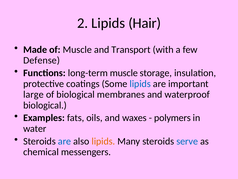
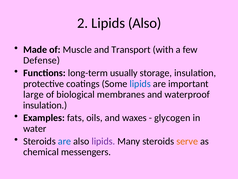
Lipids Hair: Hair -> Also (145, 23)
long-term muscle: muscle -> usually (124, 73)
biological: biological -> insulation (45, 105)
polymers: polymers -> glycogen (172, 118)
lipids colour: orange -> purple (103, 141)
serve colour: blue -> orange (187, 141)
